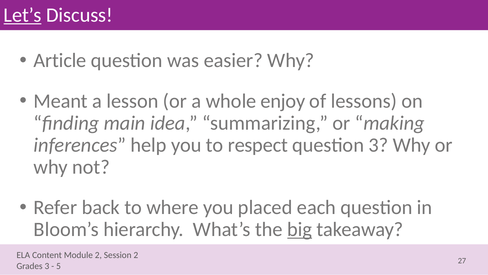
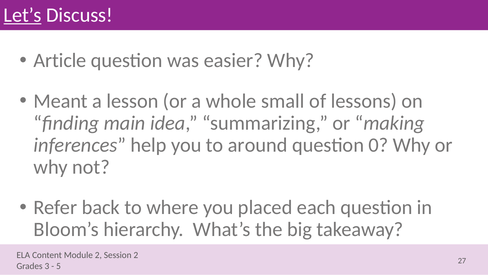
enjoy: enjoy -> small (283, 101)
respect: respect -> around (258, 145)
question 3: 3 -> 0 (378, 145)
big underline: present -> none (300, 229)
